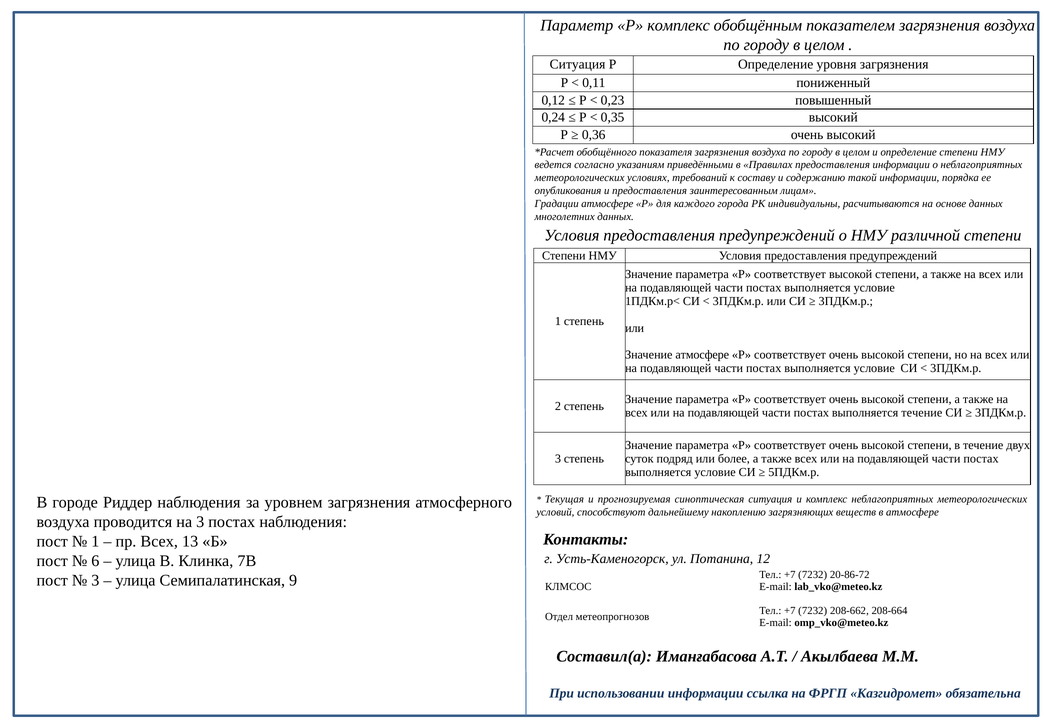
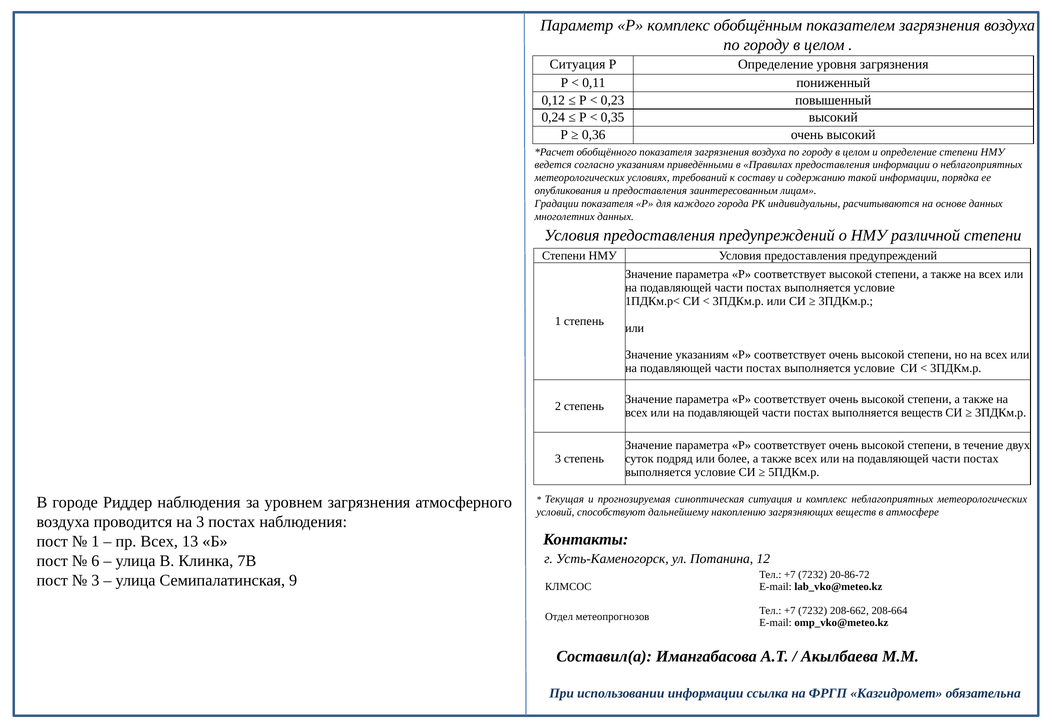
Градации атмосфере: атмосфере -> показателя (607, 204)
Значение атмосфере: атмосфере -> указаниям (702, 355)
выполняется течение: течение -> веществ (922, 413)
